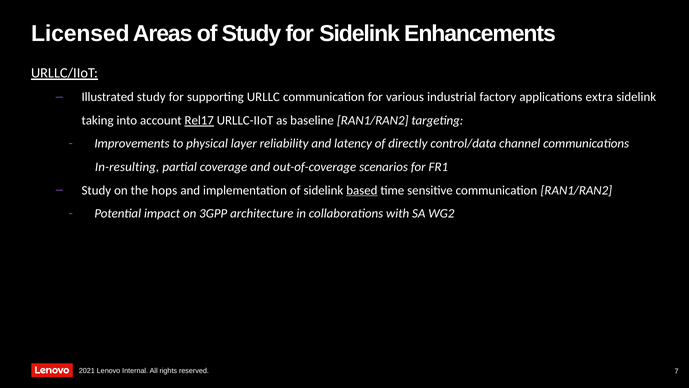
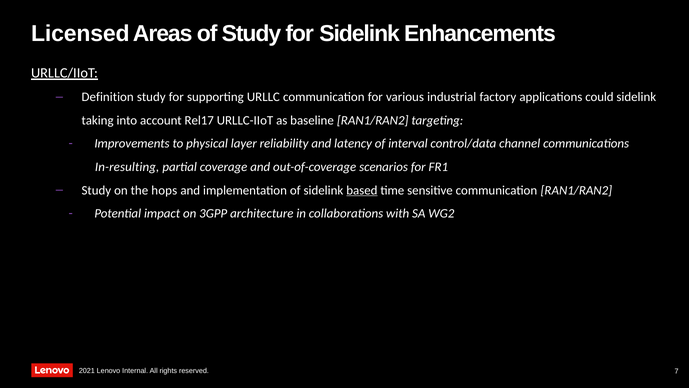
Illustrated: Illustrated -> Definition (108, 97)
extra: extra -> could (599, 97)
Rel17 underline: present -> none (199, 120)
directly: directly -> interval (408, 144)
